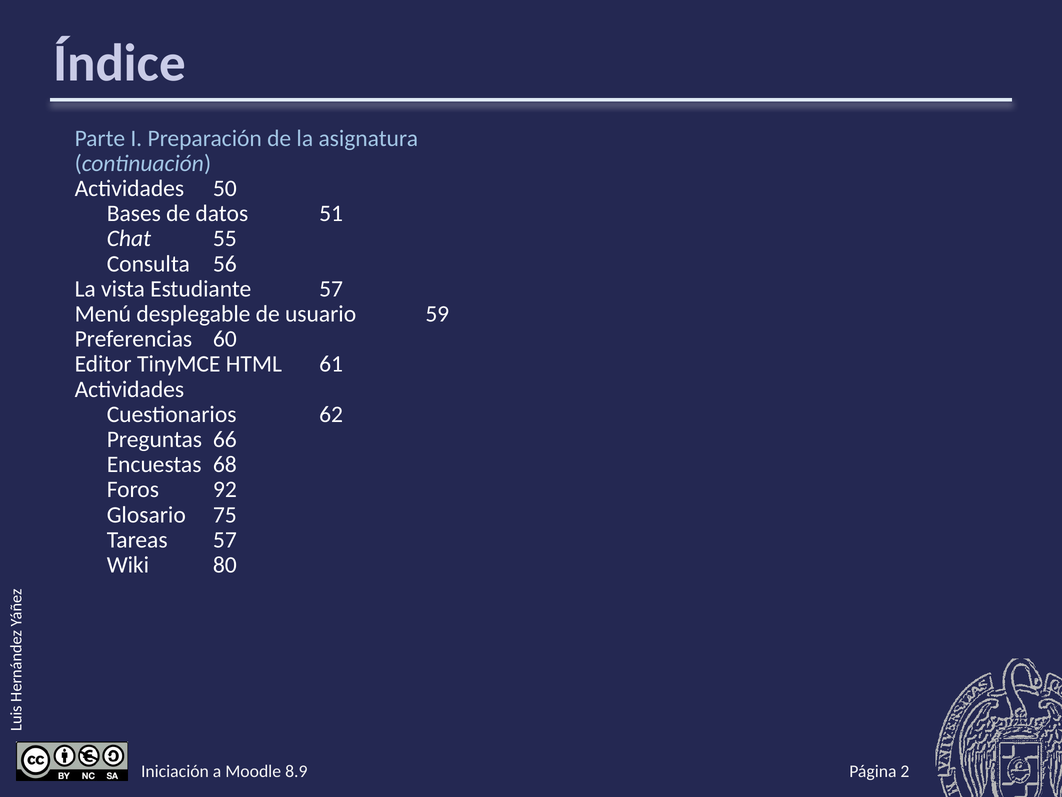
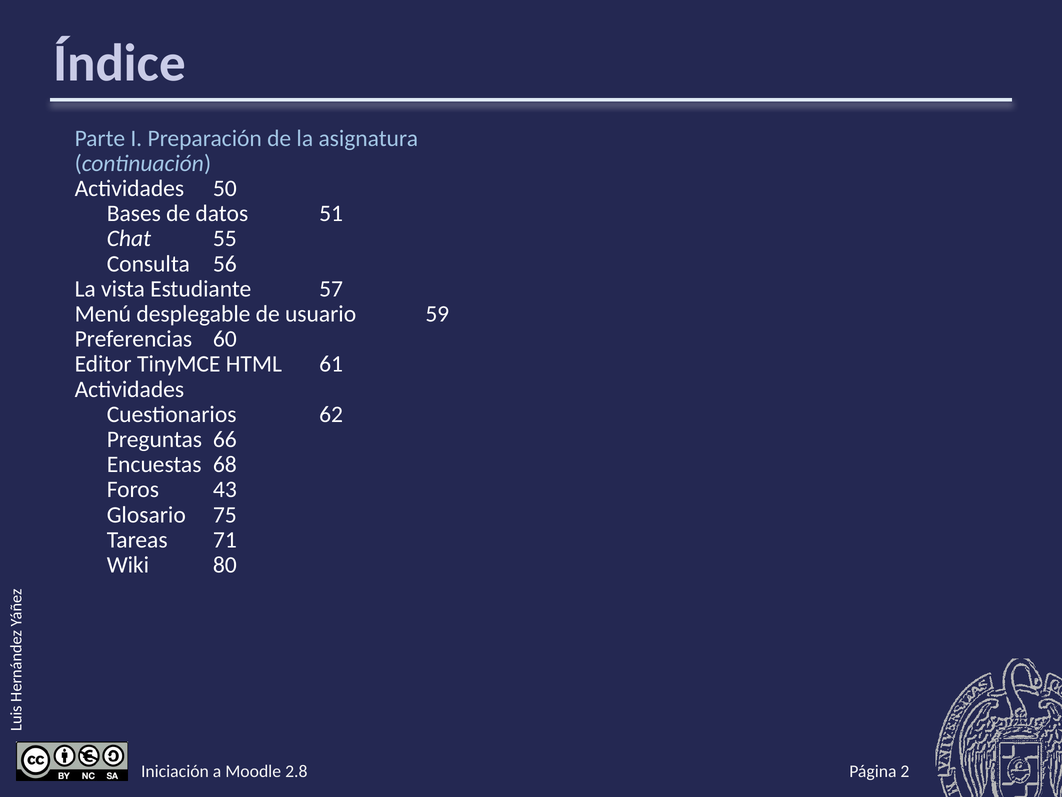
92: 92 -> 43 (225, 489)
Tareas 57: 57 -> 71 (225, 540)
8.9: 8.9 -> 2.8 (296, 771)
